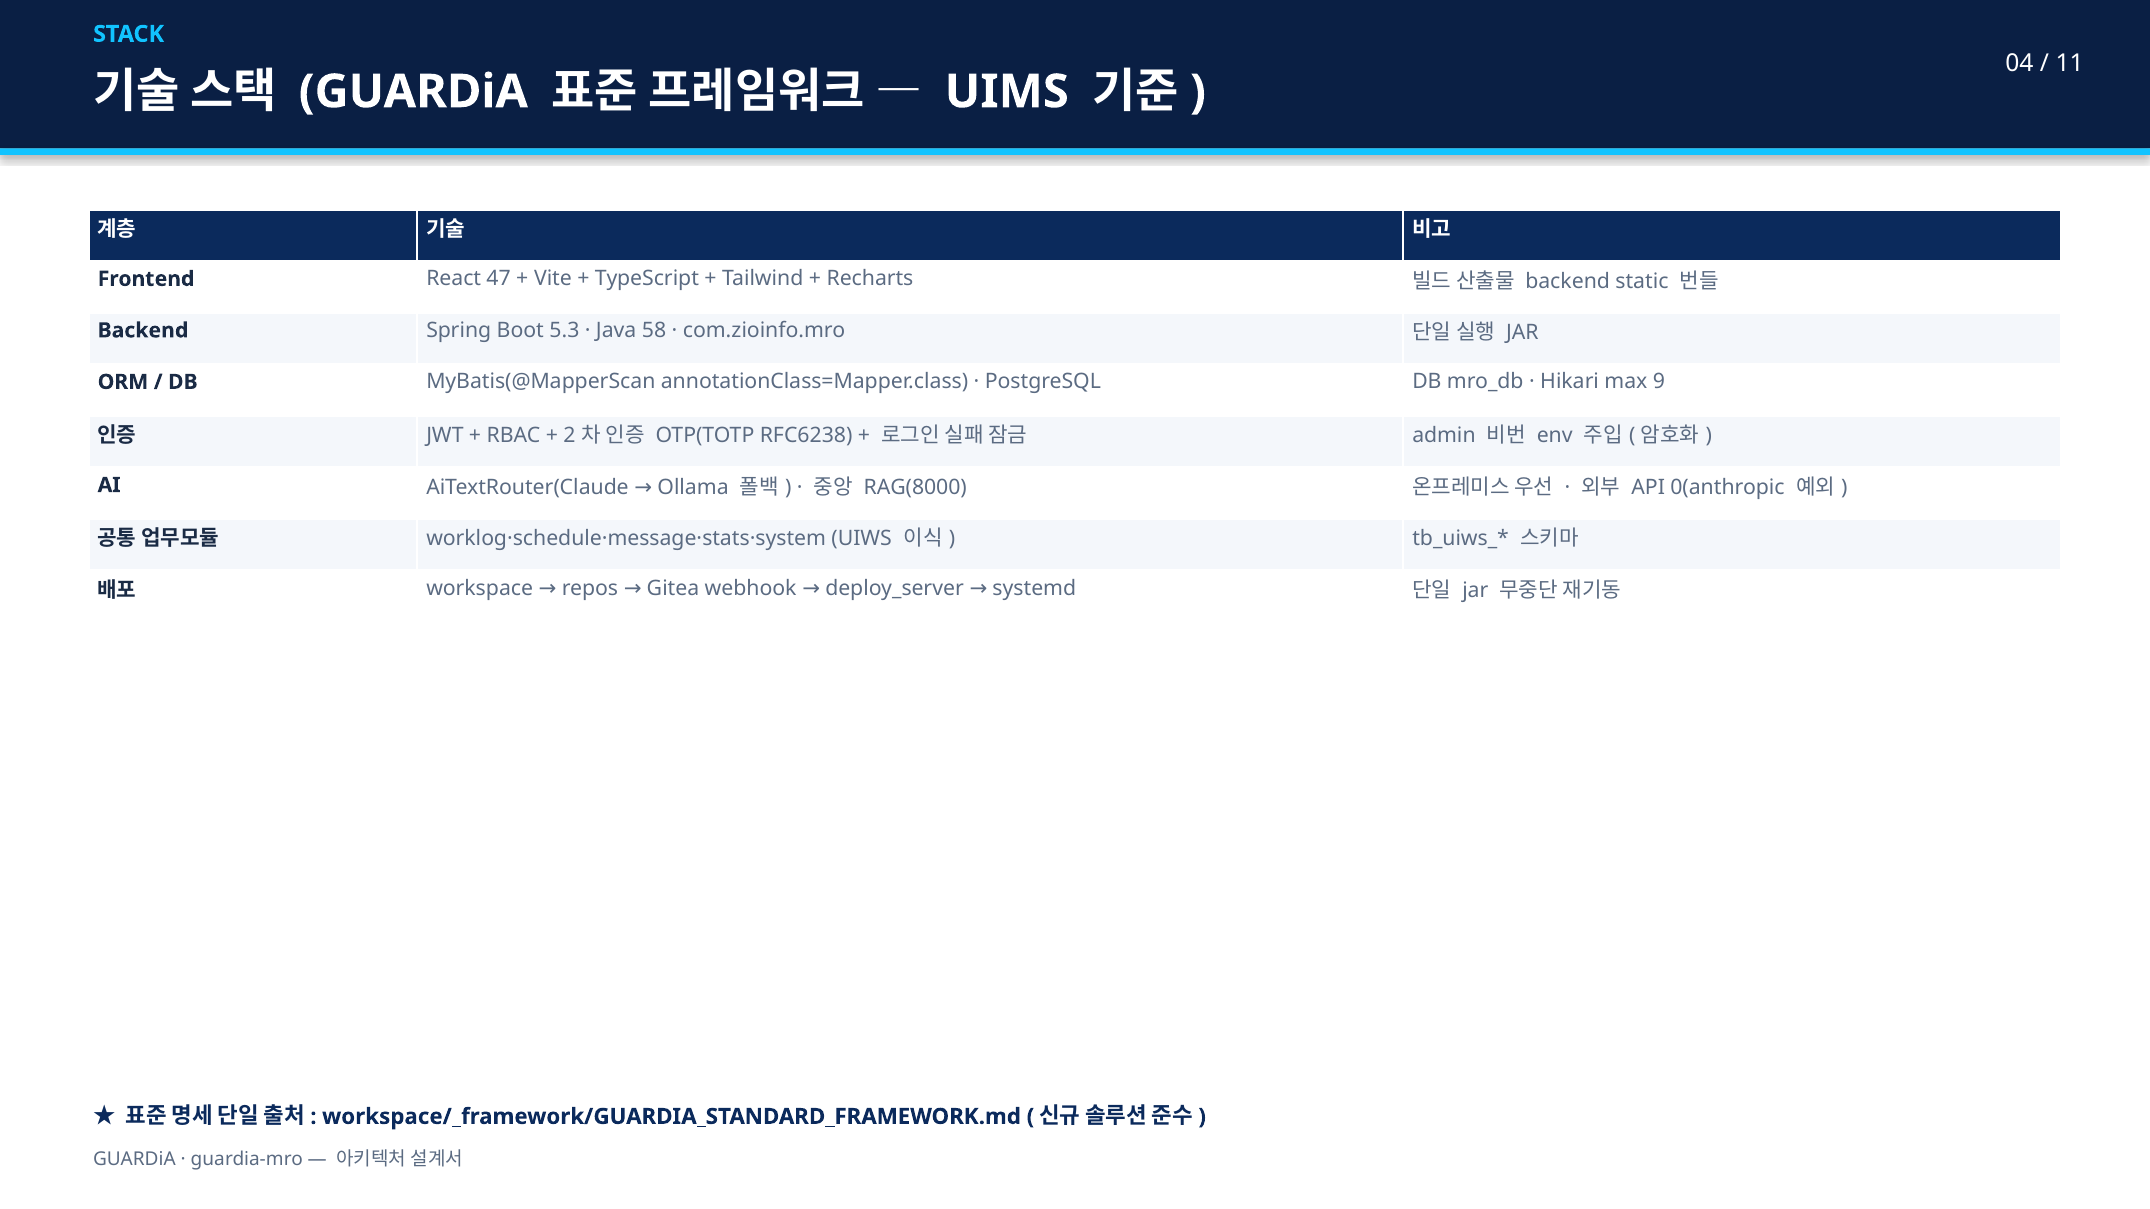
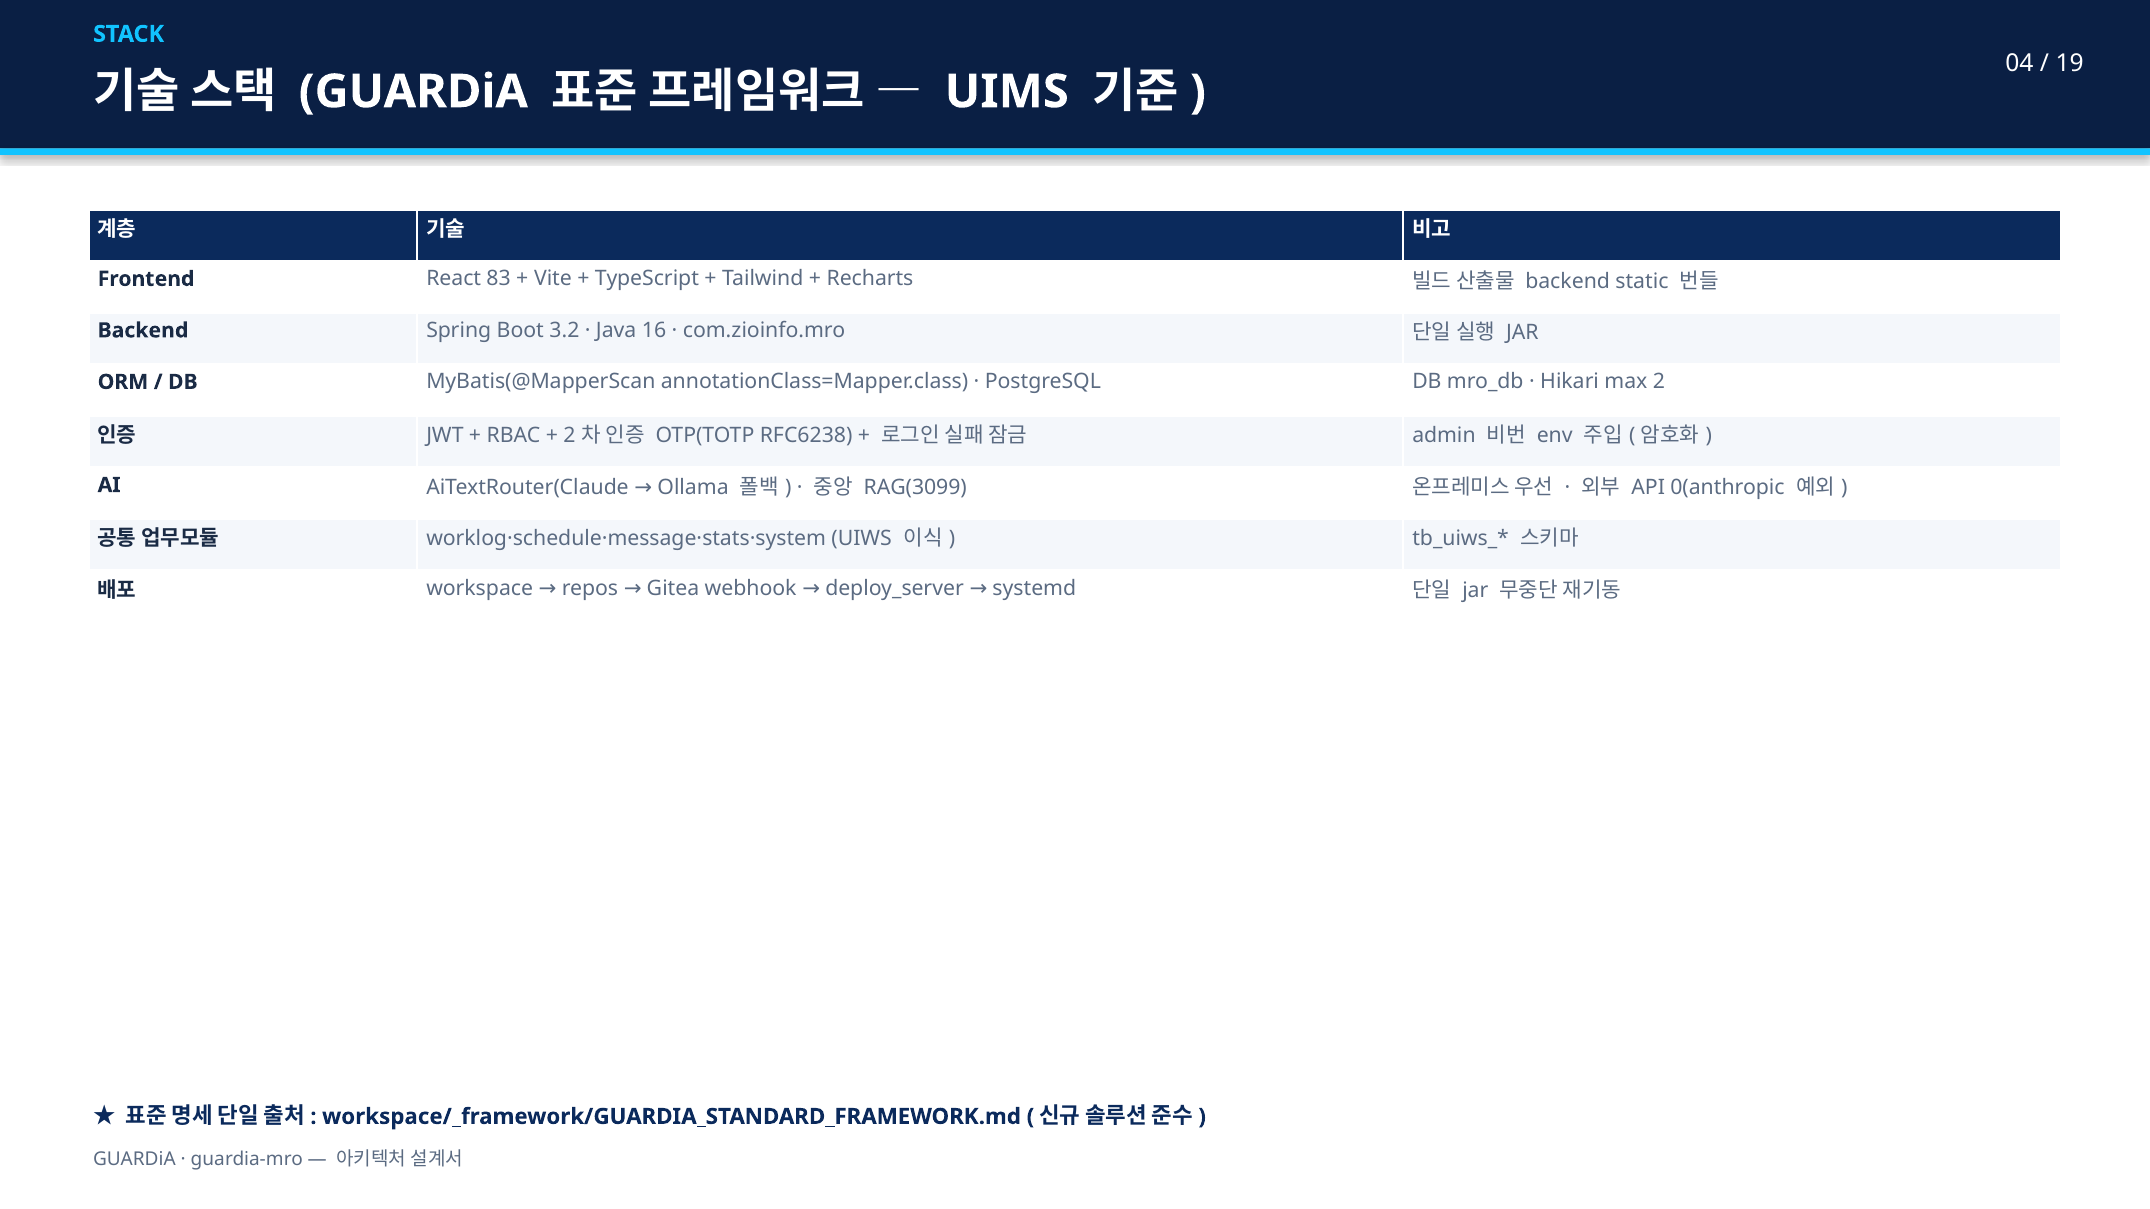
11: 11 -> 19 (2070, 64)
47: 47 -> 83 (499, 279)
5.3: 5.3 -> 3.2 (564, 331)
58: 58 -> 16 (654, 331)
max 9: 9 -> 2 (1659, 382)
RAG(8000: RAG(8000 -> RAG(3099 (915, 487)
